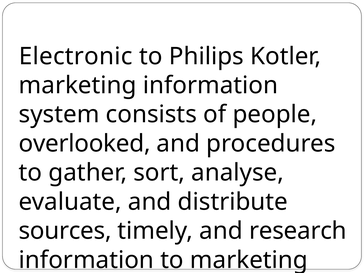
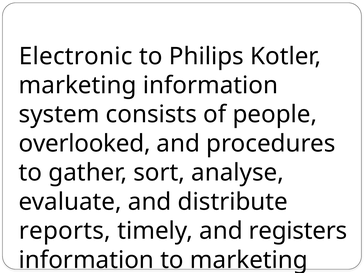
sources: sources -> reports (65, 231)
research: research -> registers (298, 231)
